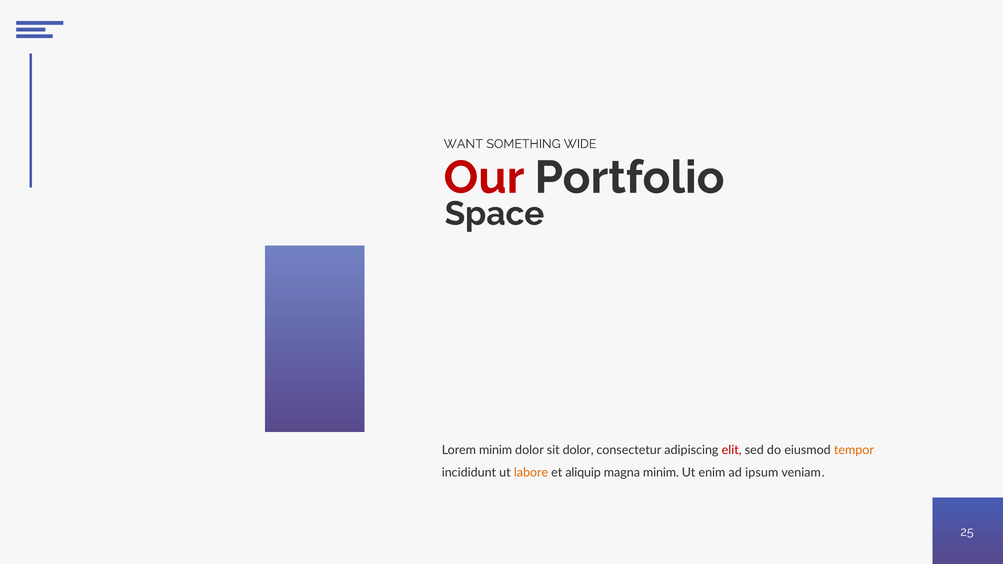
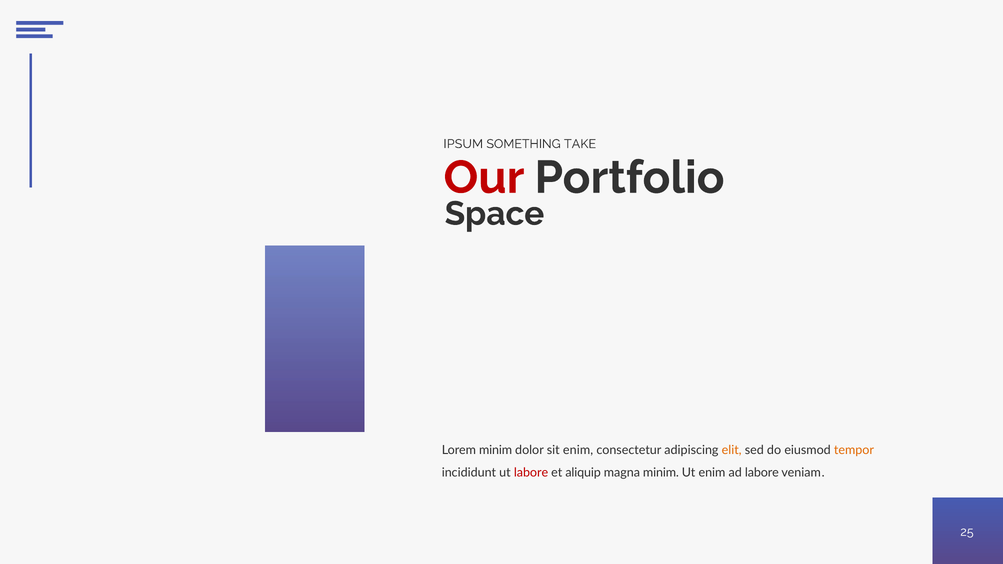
WANT: WANT -> IPSUM (463, 144)
WIDE: WIDE -> TAKE (580, 144)
sit dolor: dolor -> enim (578, 450)
elit colour: red -> orange (732, 450)
labore colour: orange -> red (531, 473)
ad ipsum: ipsum -> labore (762, 473)
